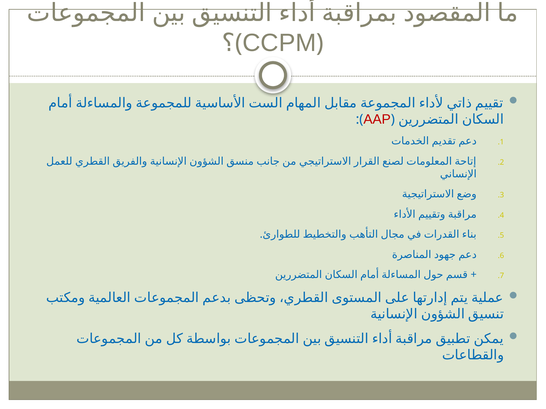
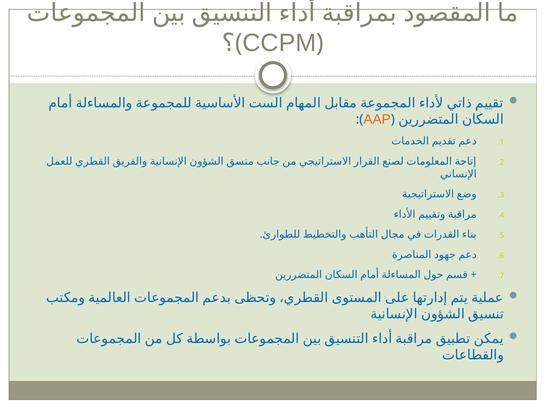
AAP colour: red -> orange (377, 119)
